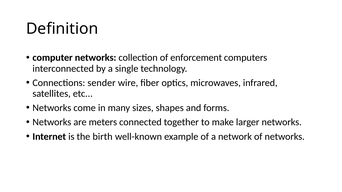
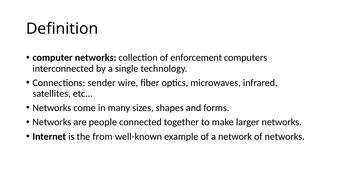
meters: meters -> people (103, 122)
birth: birth -> from (103, 137)
